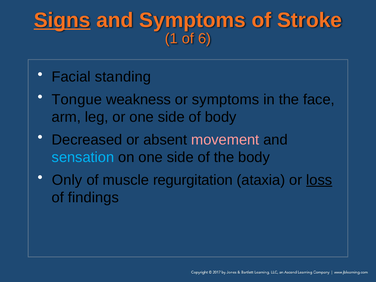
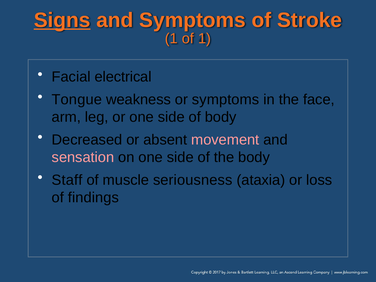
of 6: 6 -> 1 (205, 38)
standing: standing -> electrical (123, 77)
sensation colour: light blue -> pink (83, 157)
Only: Only -> Staff (67, 180)
regurgitation: regurgitation -> seriousness (193, 180)
loss underline: present -> none (319, 180)
